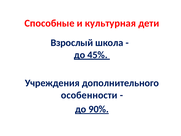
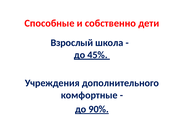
культурная: культурная -> собственно (110, 23)
особенности: особенности -> комфортные (89, 95)
